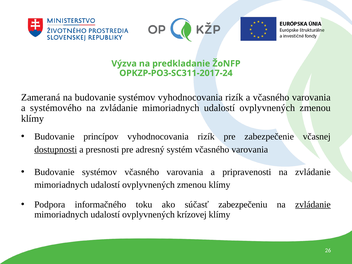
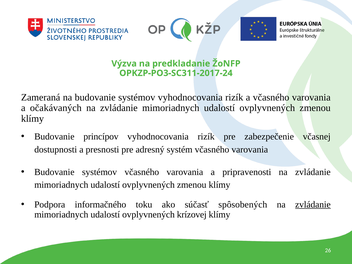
systémového: systémového -> očakávaných (56, 108)
dostupnosti underline: present -> none (56, 149)
zabezpečeniu: zabezpečeniu -> spôsobených (243, 204)
